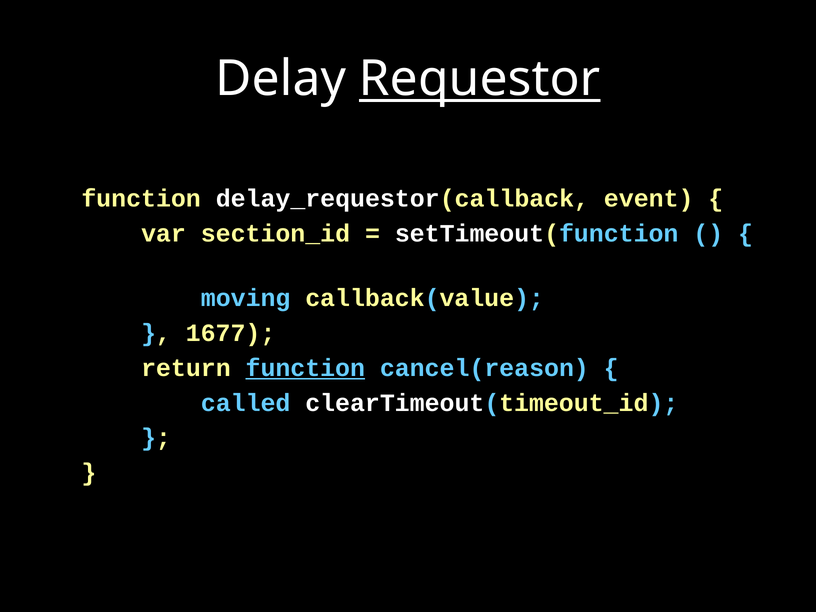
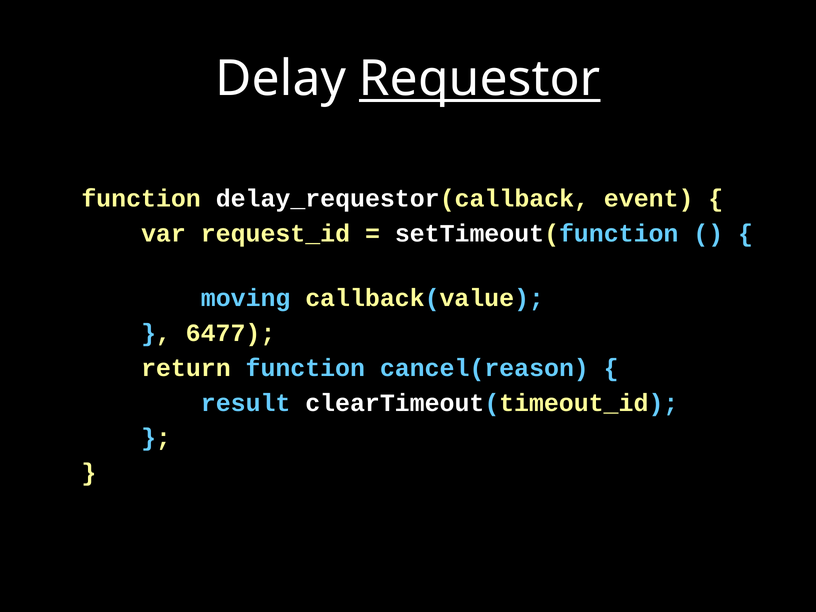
section_id: section_id -> request_id (275, 233)
1677: 1677 -> 6477 (231, 333)
function underline: present -> none (305, 368)
called: called -> result (246, 403)
